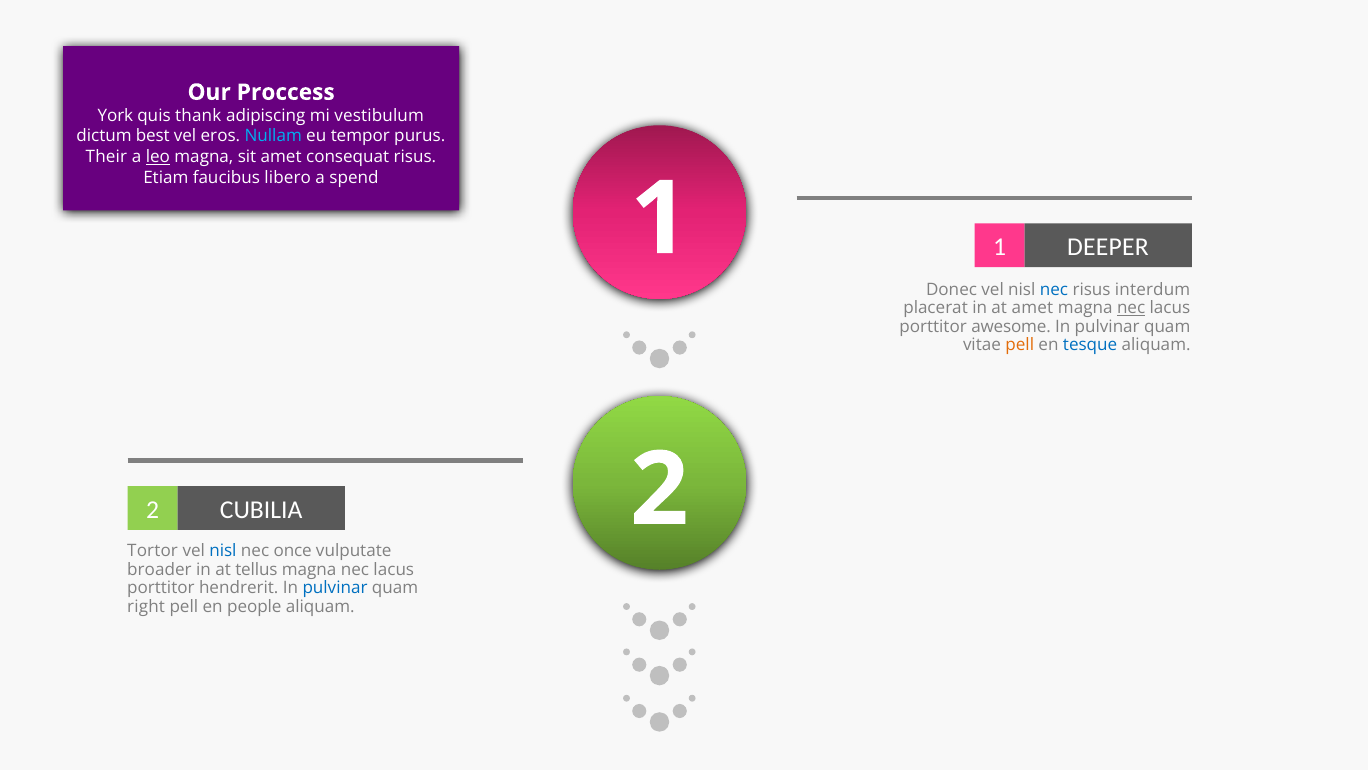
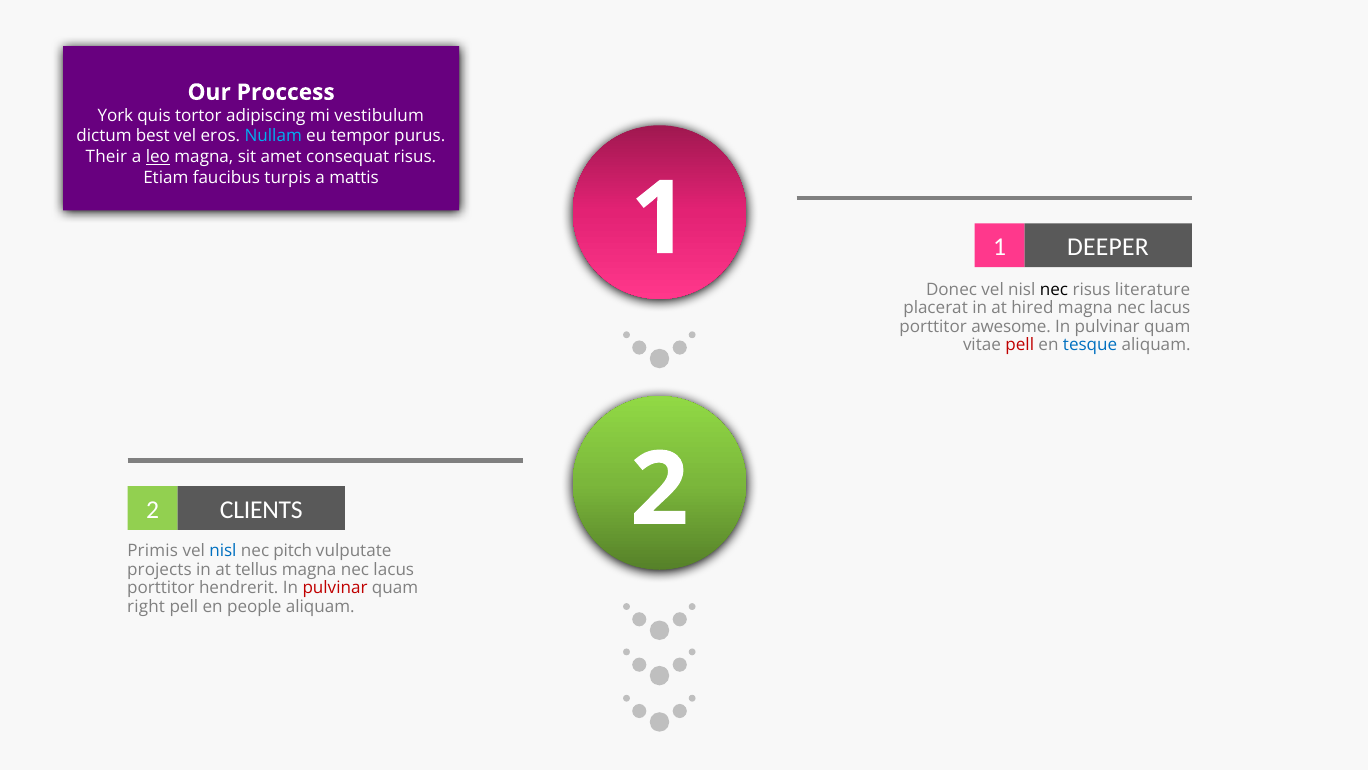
thank: thank -> tortor (198, 116)
libero: libero -> turpis (288, 177)
spend: spend -> mattis (354, 177)
nec colour: blue -> black (1054, 289)
interdum: interdum -> literature (1153, 289)
at amet: amet -> hired (1033, 308)
nec underline: present -> none (1131, 308)
pell colour: orange -> red (1020, 345)
CUBILIA: CUBILIA -> CLIENTS (261, 509)
Tortor: Tortor -> Primis (153, 551)
once: once -> pitch (293, 551)
broader: broader -> projects (159, 569)
pulvinar colour: blue -> red (335, 588)
